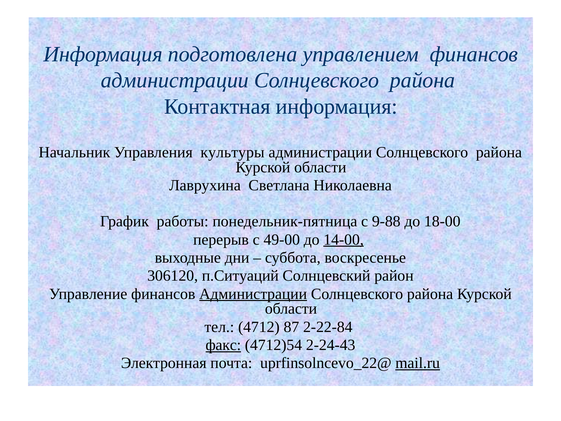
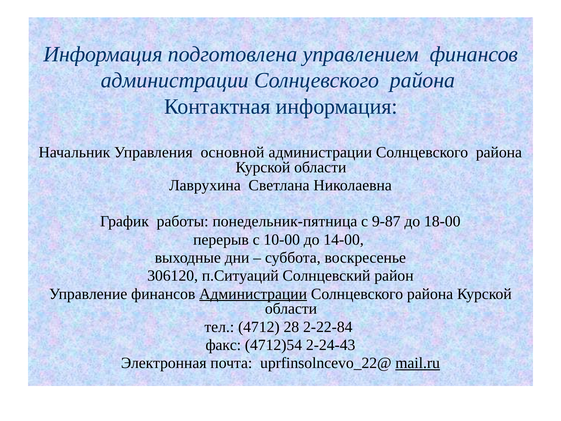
культуры: культуры -> основной (232, 152)
9-88: 9-88 -> 9-87 (386, 221)
49-00: 49-00 -> 10-00 (282, 239)
14-00 underline: present -> none (344, 239)
87: 87 -> 28 (291, 327)
факс underline: present -> none (223, 345)
